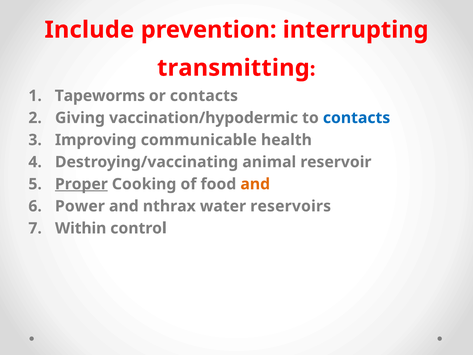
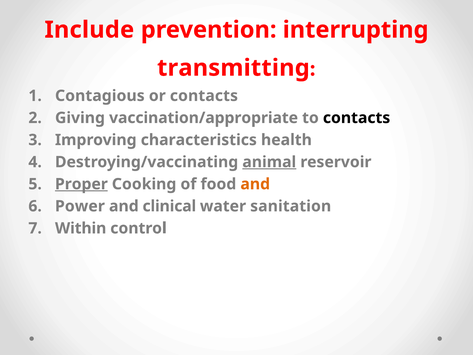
Tapeworms: Tapeworms -> Contagious (100, 96)
vaccination/hypodermic: vaccination/hypodermic -> vaccination/appropriate (204, 118)
contacts colour: blue -> black (357, 118)
communicable: communicable -> characteristics (199, 140)
animal underline: none -> present (269, 162)
nthrax: nthrax -> clinical (169, 206)
reservoirs: reservoirs -> sanitation (291, 206)
